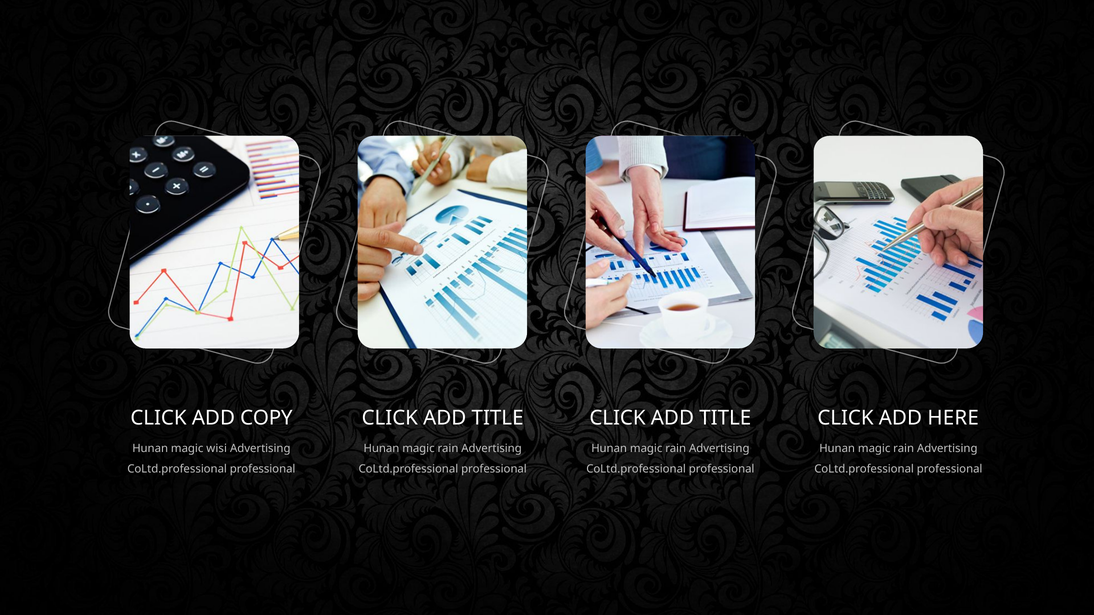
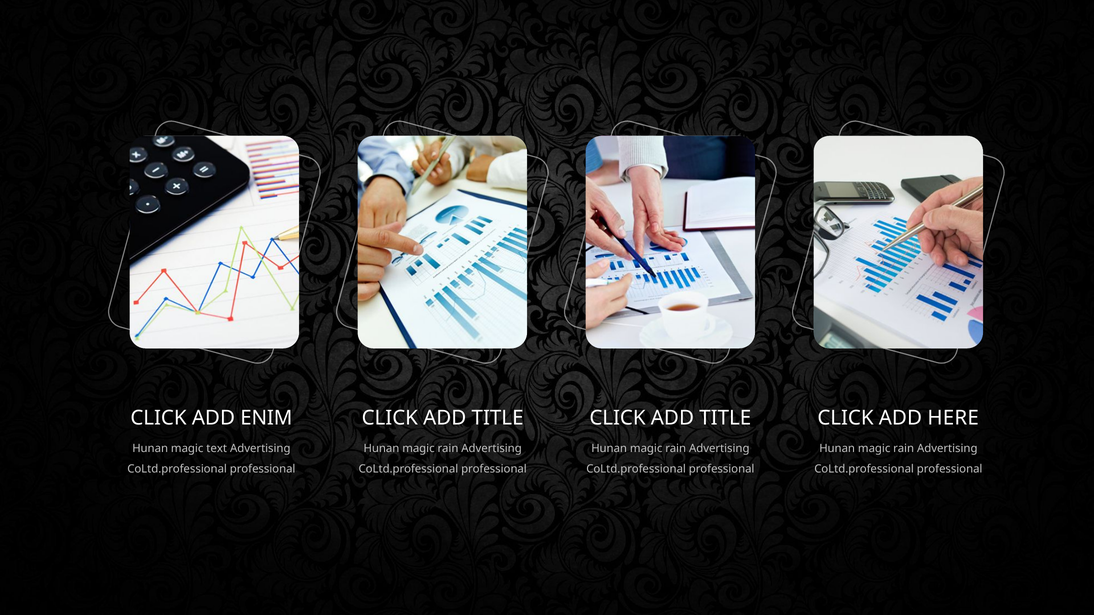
COPY: COPY -> ENIM (266, 418)
wisi: wisi -> text (217, 449)
